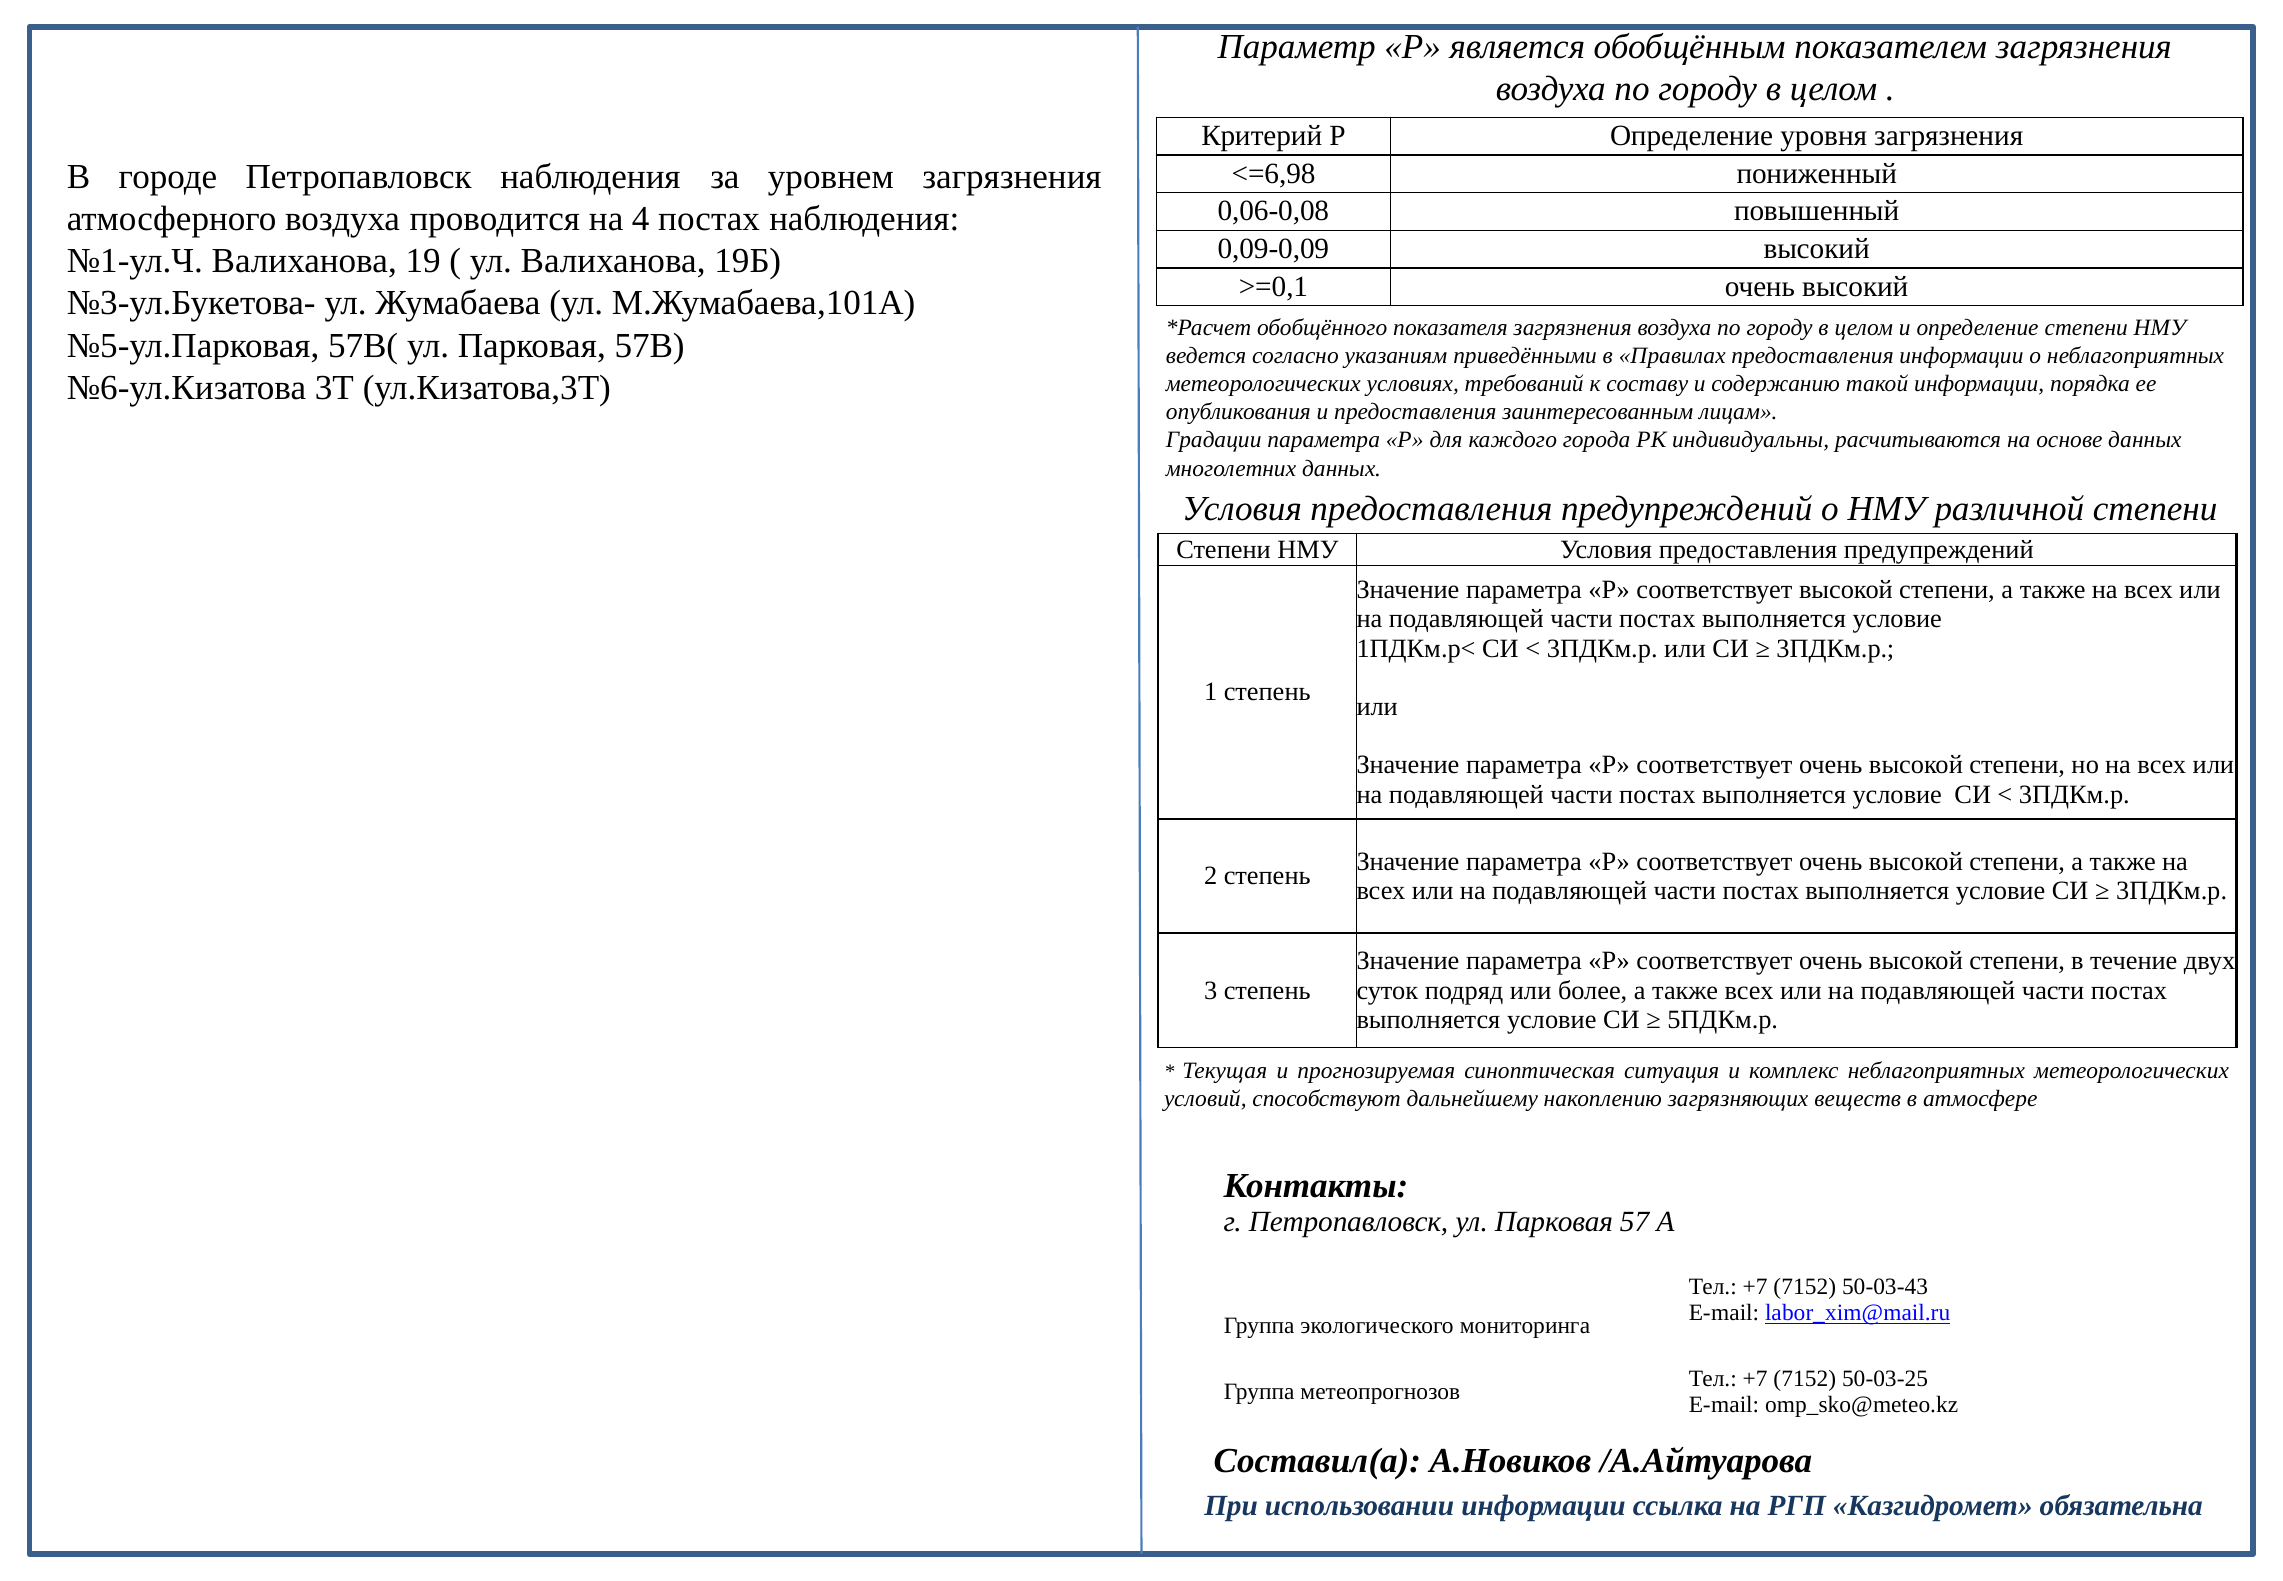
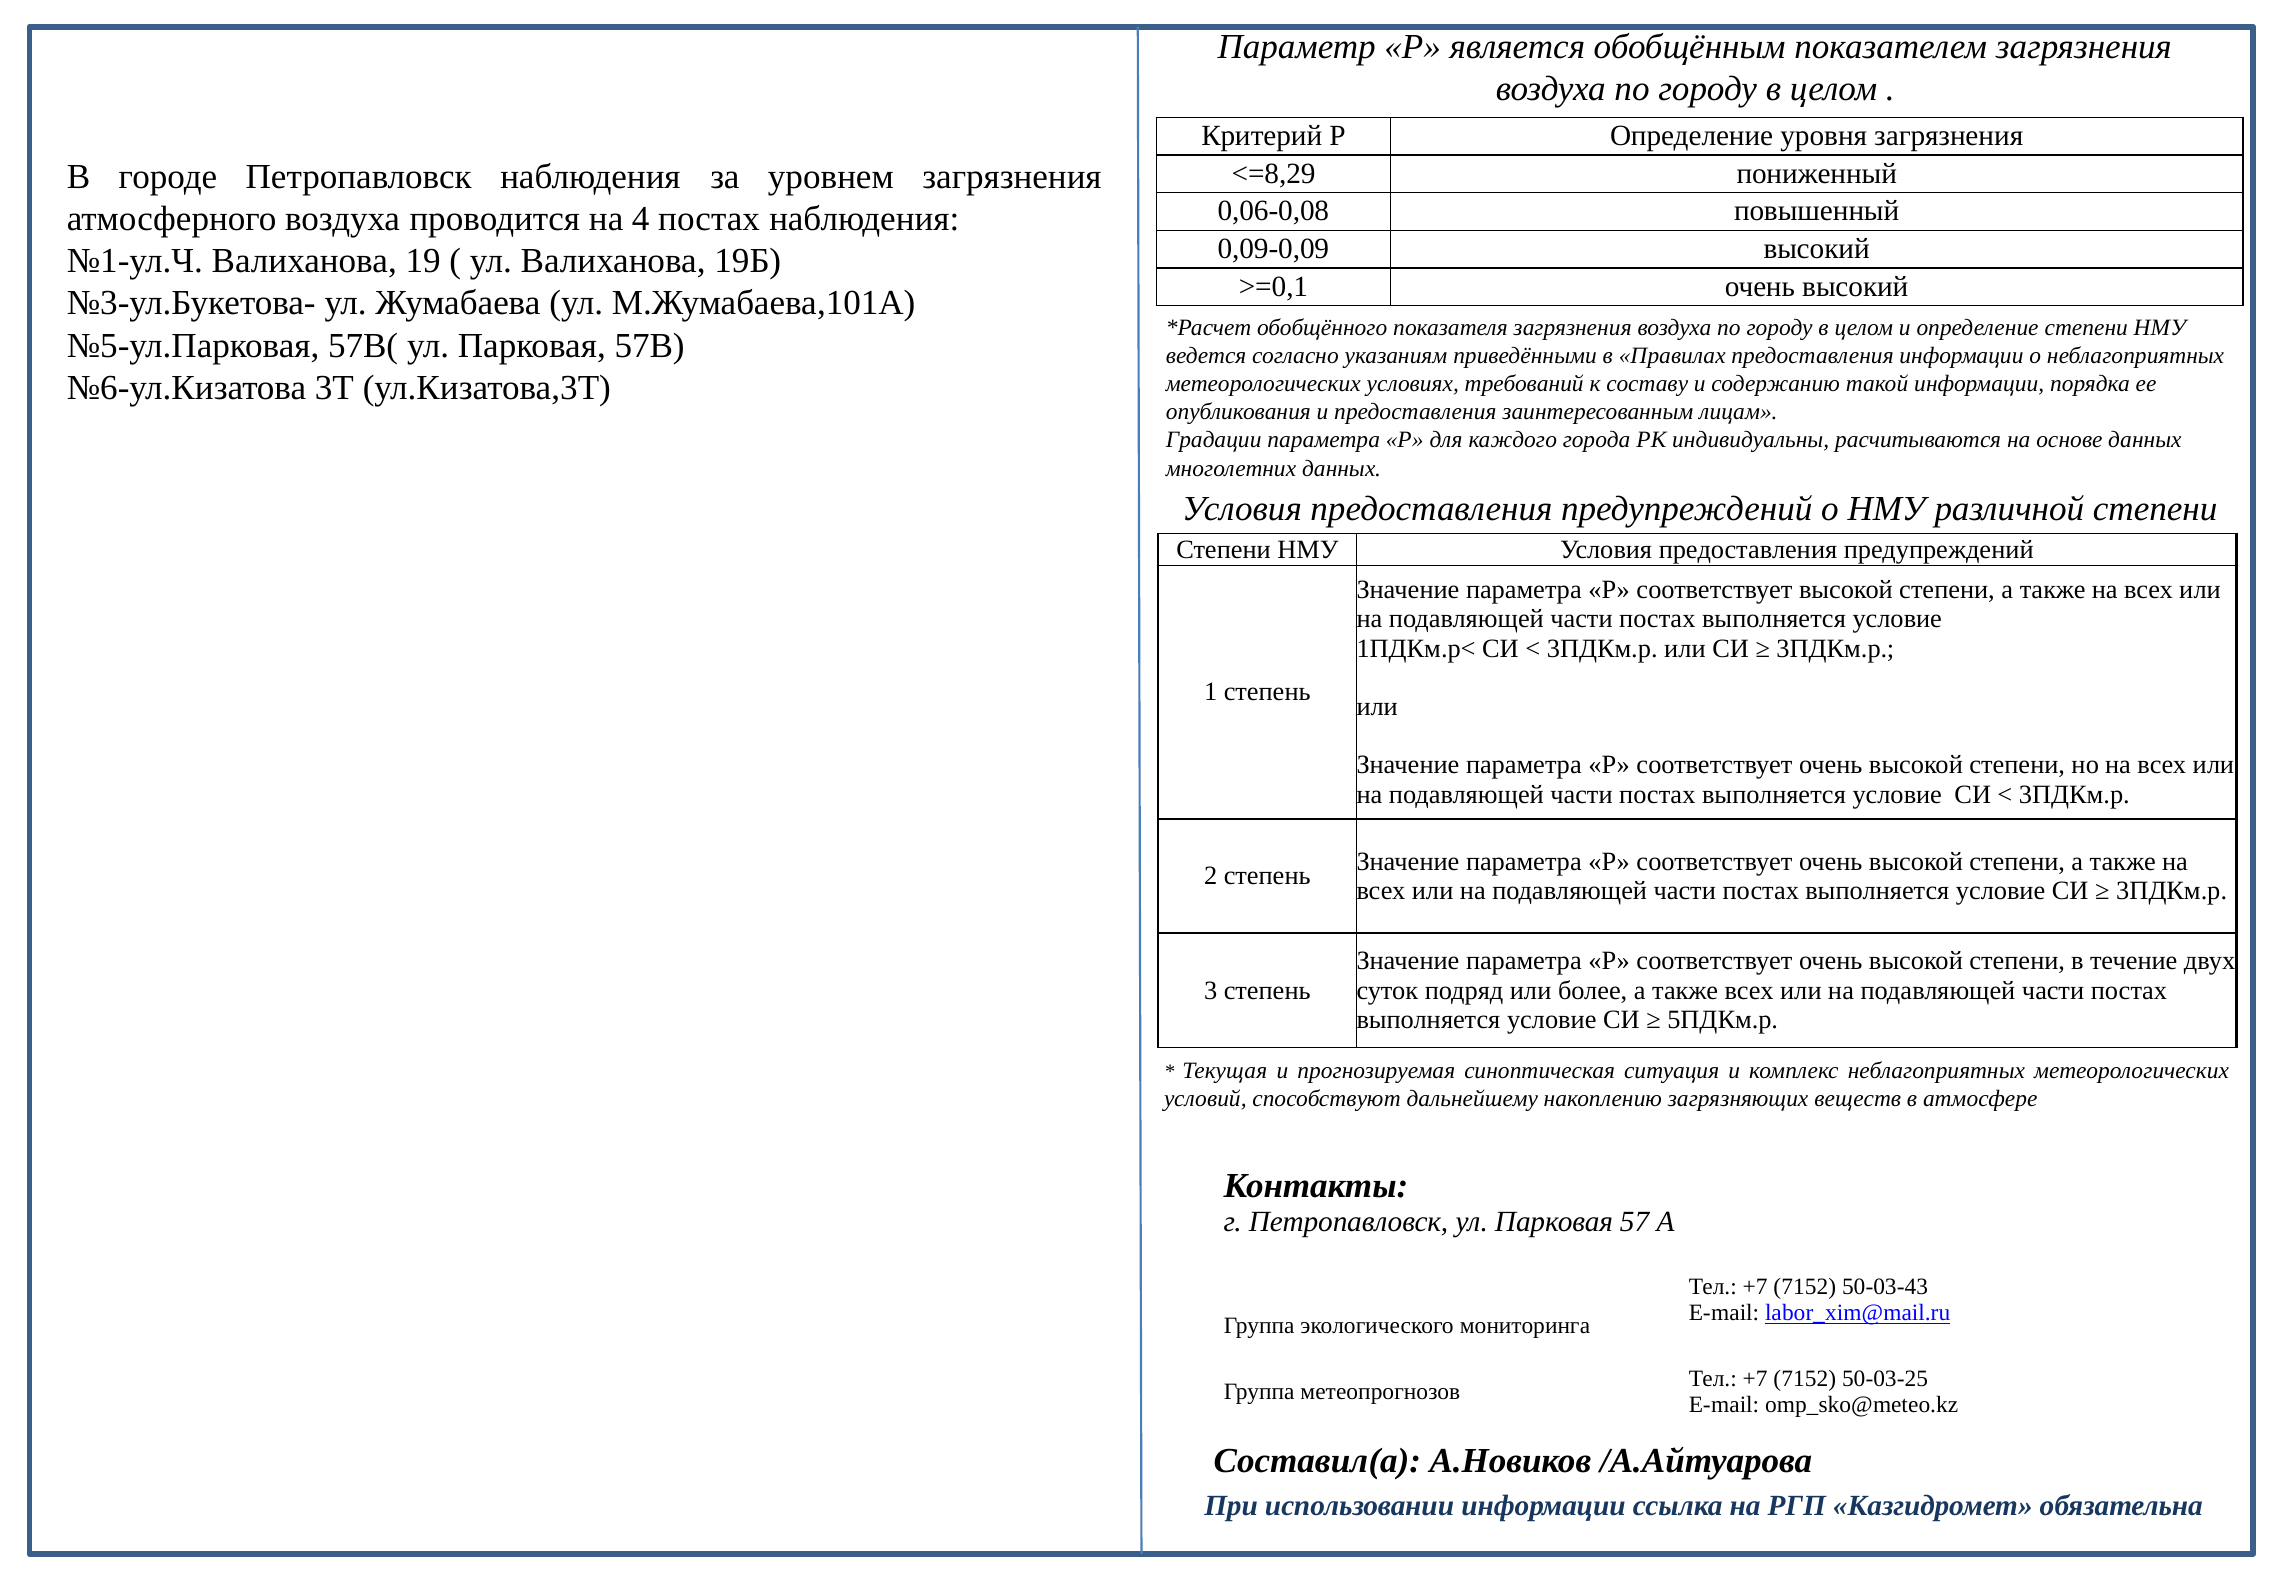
<=6,98: <=6,98 -> <=8,29 (1274, 173)
